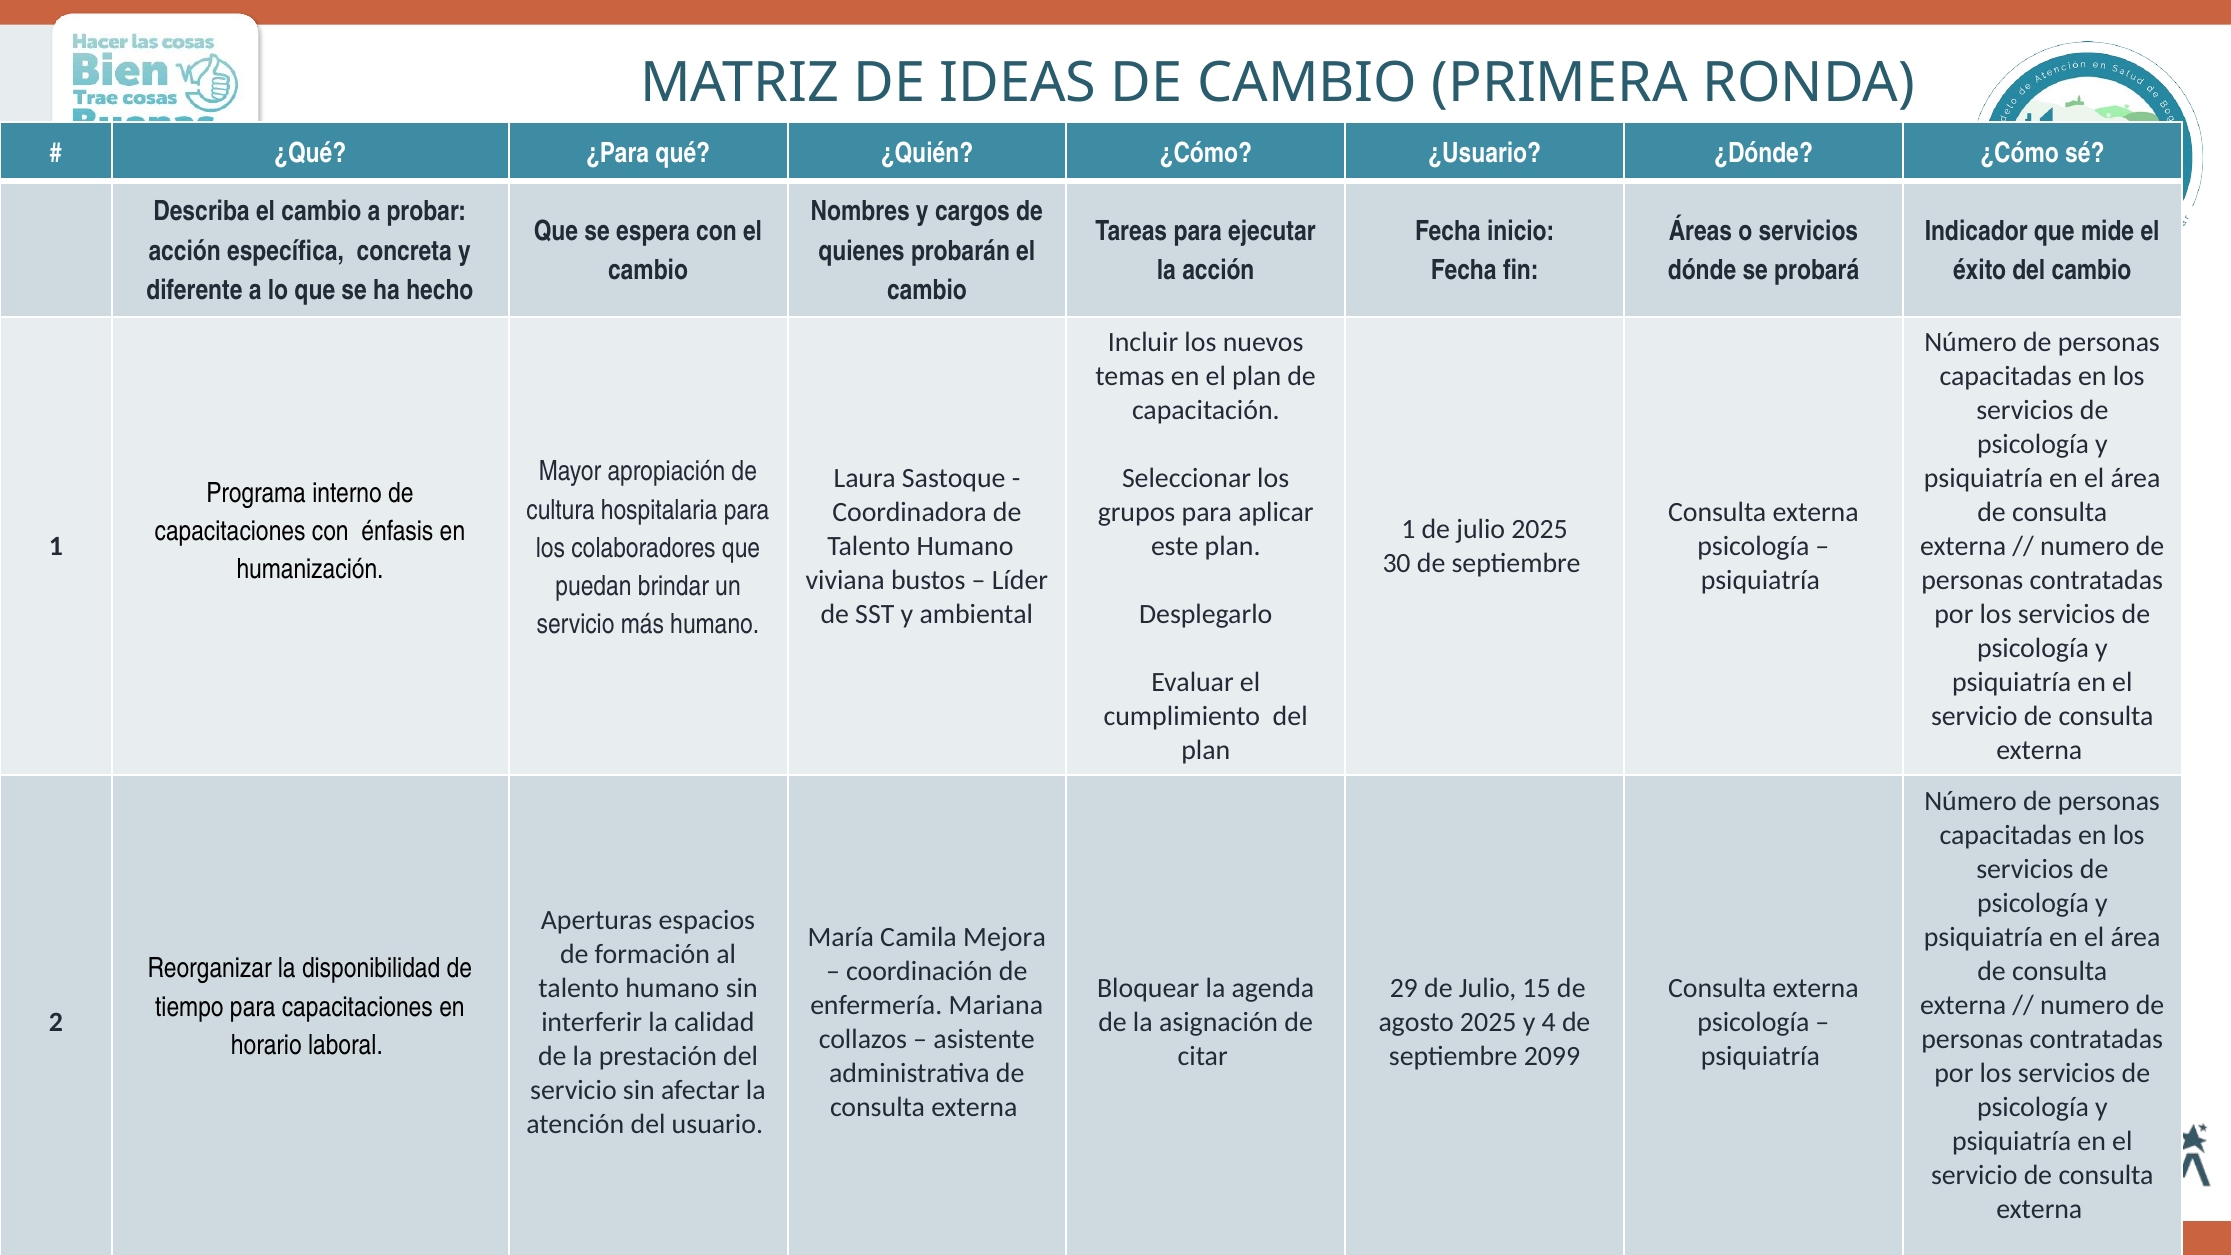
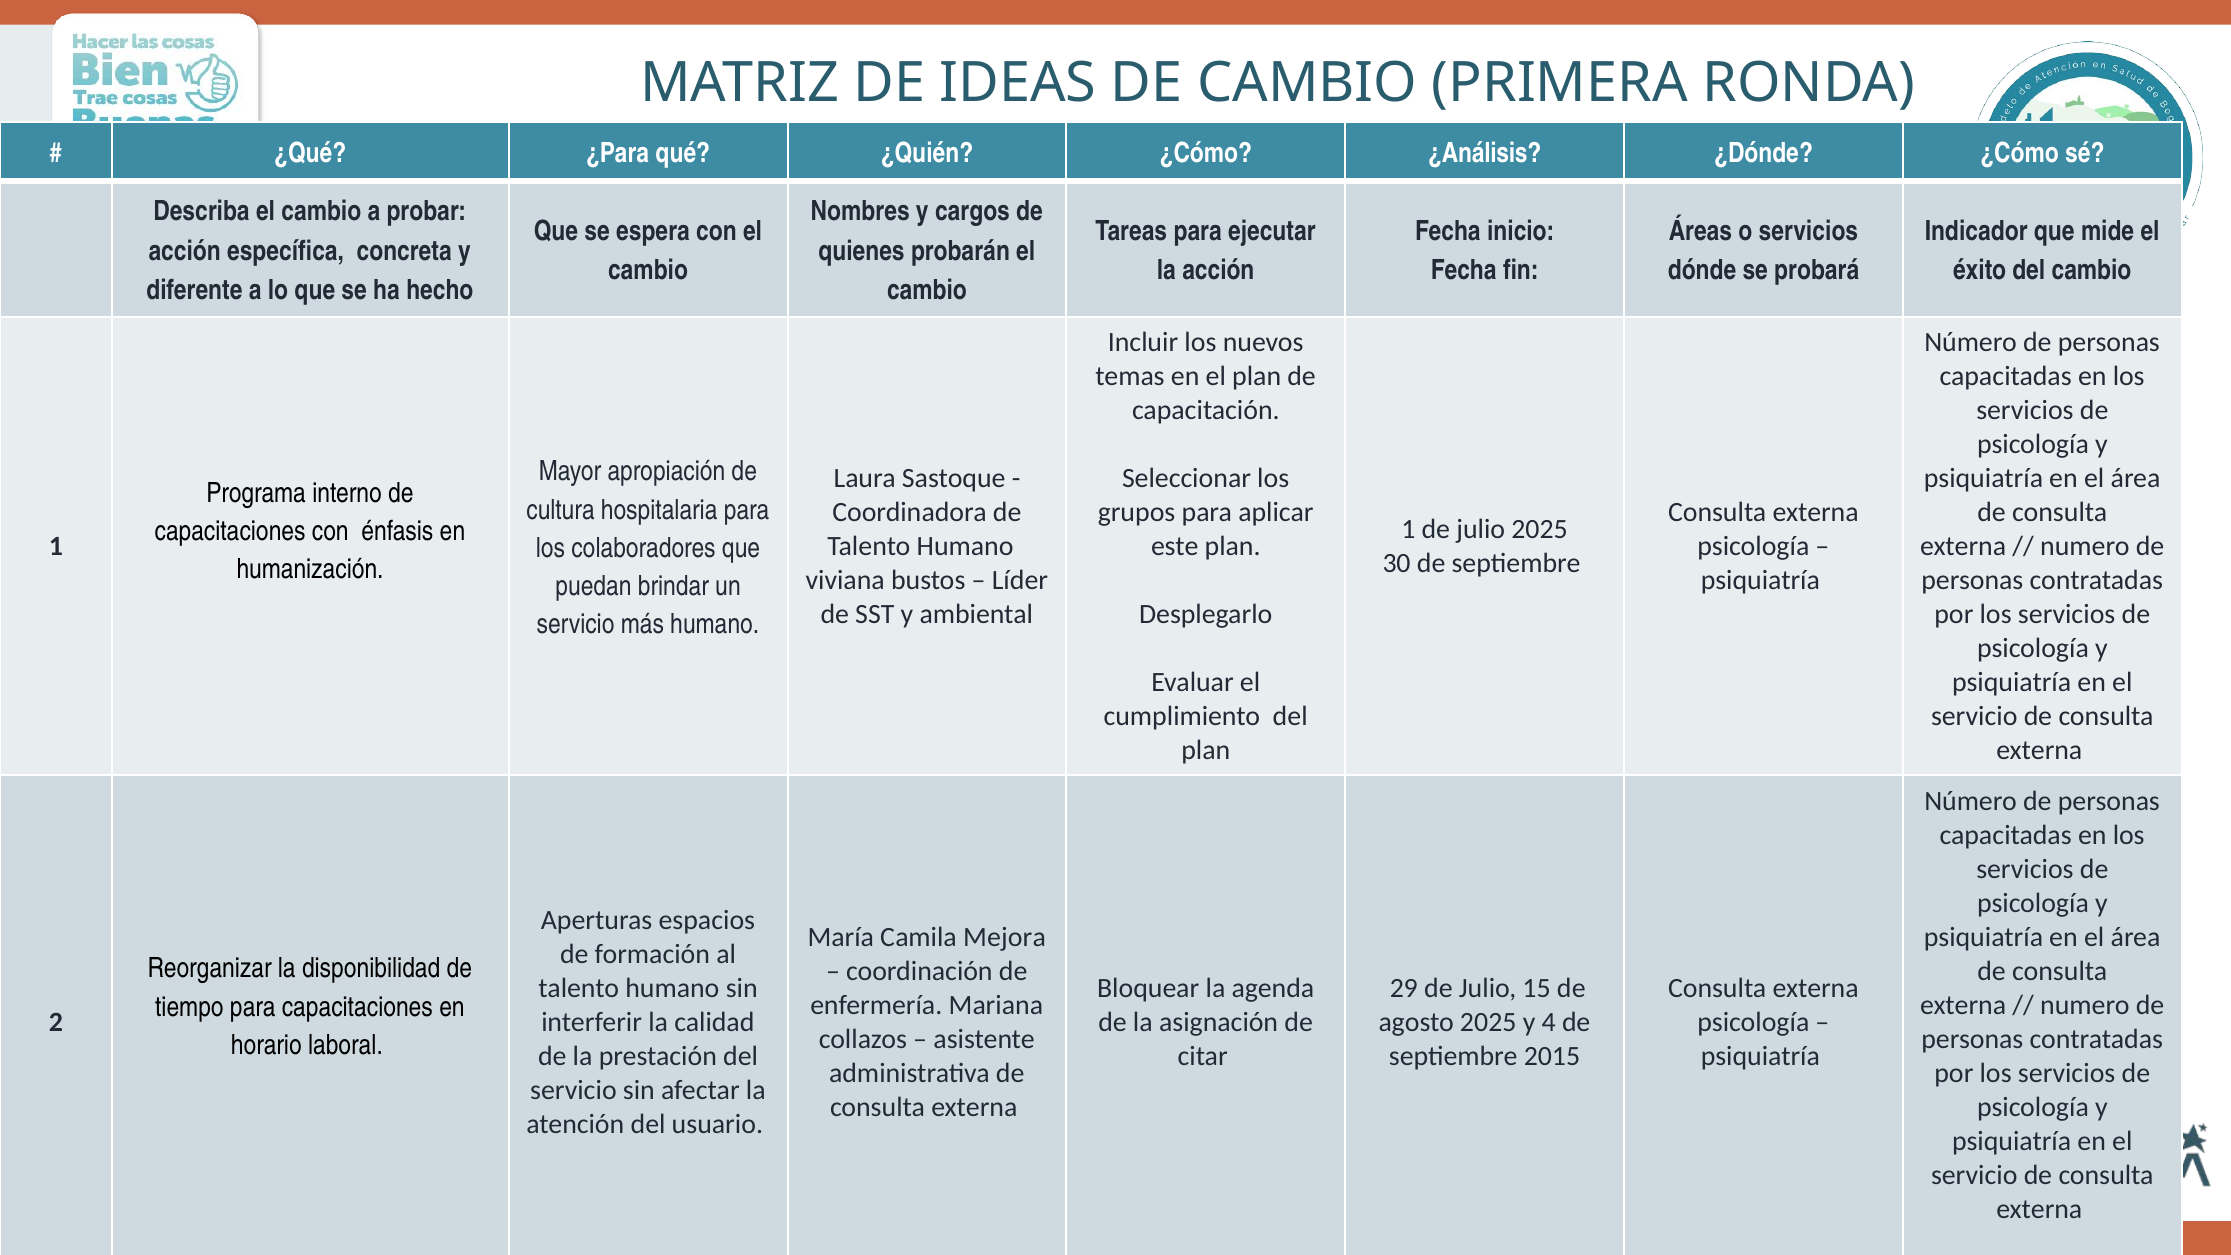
¿Usuario: ¿Usuario -> ¿Análisis (1485, 153)
2099: 2099 -> 2015 (1552, 1056)
